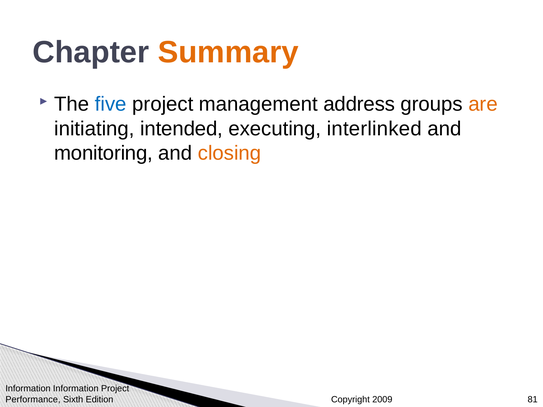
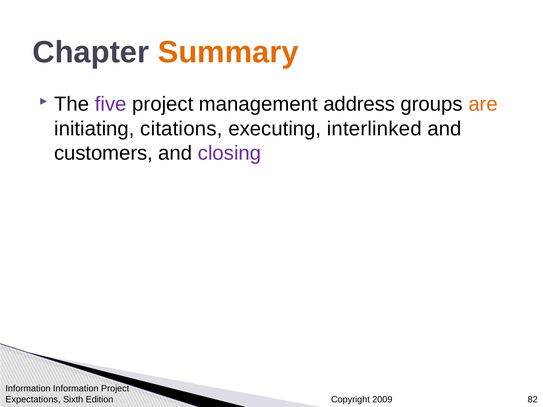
five colour: blue -> purple (111, 104)
intended: intended -> citations (181, 129)
monitoring: monitoring -> customers (103, 153)
closing colour: orange -> purple (230, 153)
Performance: Performance -> Expectations (33, 400)
81: 81 -> 82 (533, 400)
